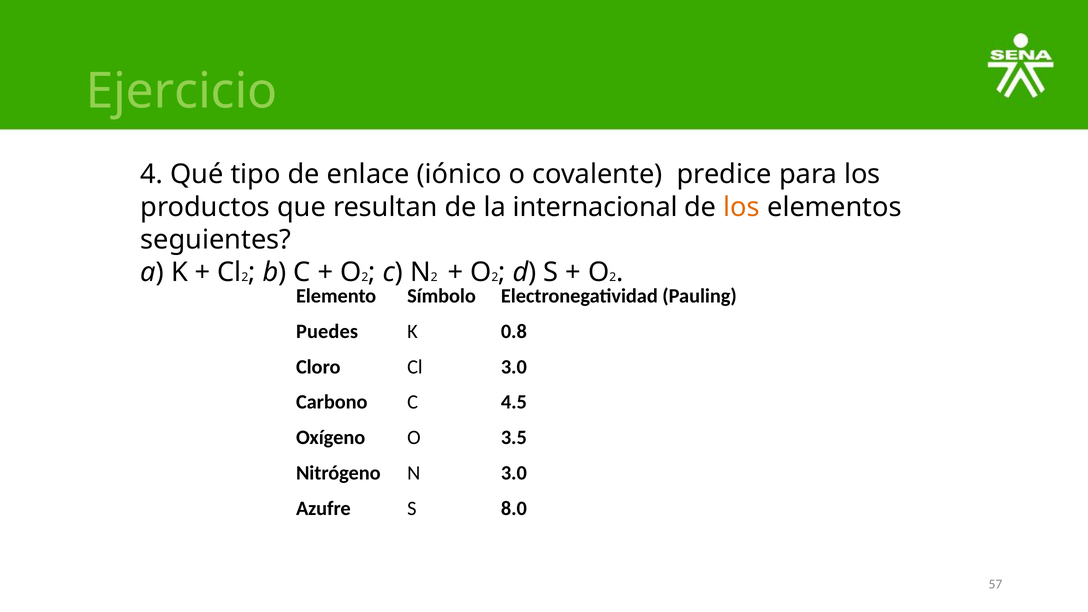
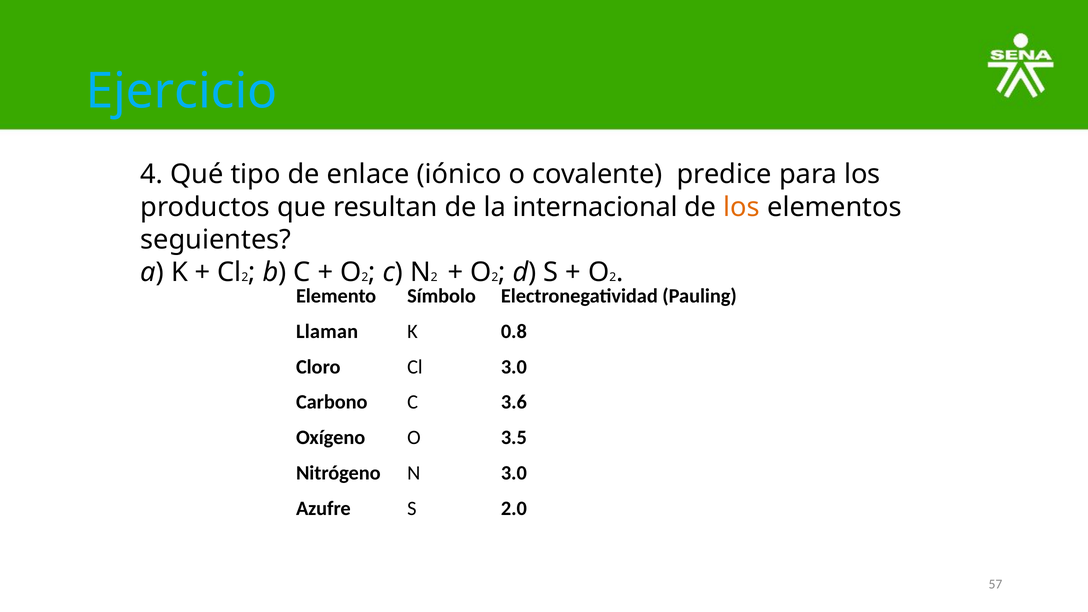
Ejercicio colour: light green -> light blue (182, 91)
Puedes: Puedes -> Llaman (327, 331)
4.5: 4.5 -> 3.6 (514, 402)
8.0: 8.0 -> 2.0 (514, 508)
